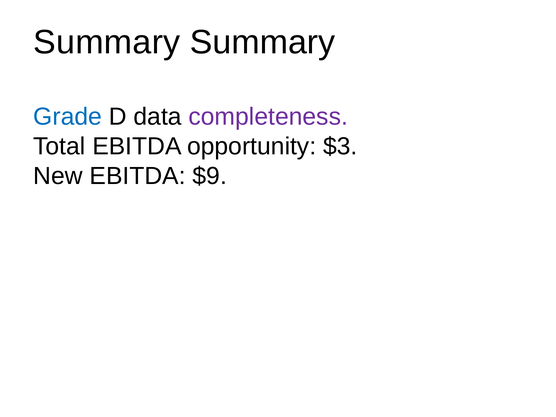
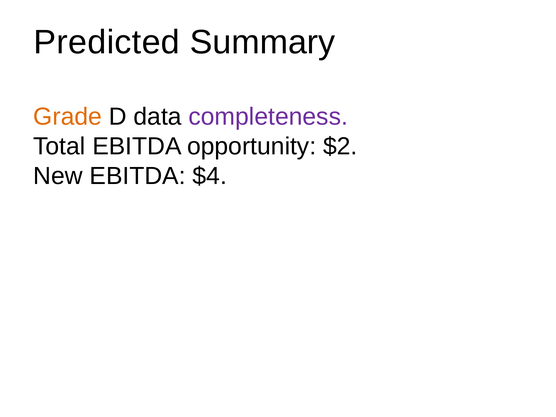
Summary: Summary -> Predicted (107, 42)
Grade colour: blue -> orange (68, 117)
$3: $3 -> $2 (340, 146)
$9: $9 -> $4 (210, 176)
